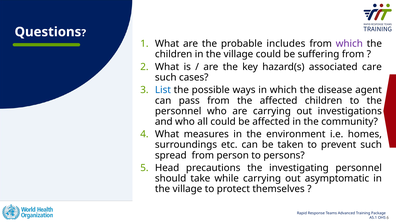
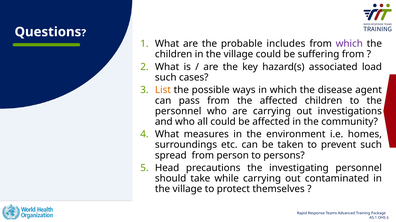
care: care -> load (372, 67)
List colour: blue -> orange (163, 90)
asymptomatic: asymptomatic -> contaminated (337, 179)
